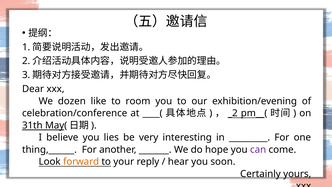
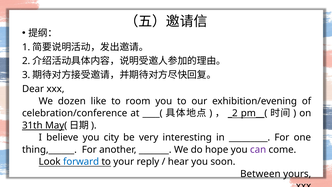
lies: lies -> city (111, 137)
forward colour: orange -> blue (81, 162)
Certainly: Certainly -> Between (260, 174)
